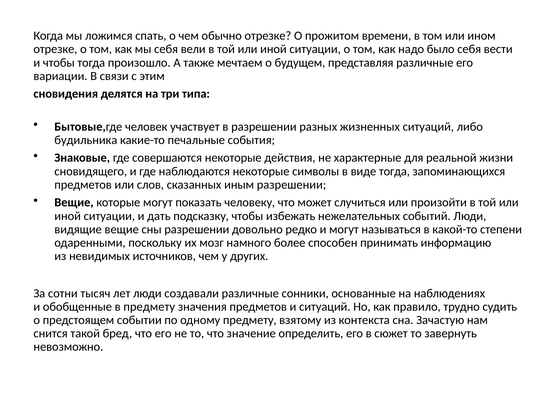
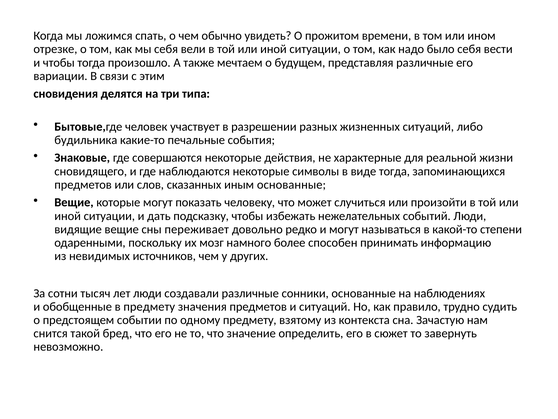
обычно отрезке: отрезке -> увидеть (268, 36)
иным разрешении: разрешении -> основанные (291, 184)
сны разрешении: разрешении -> переживает (197, 229)
